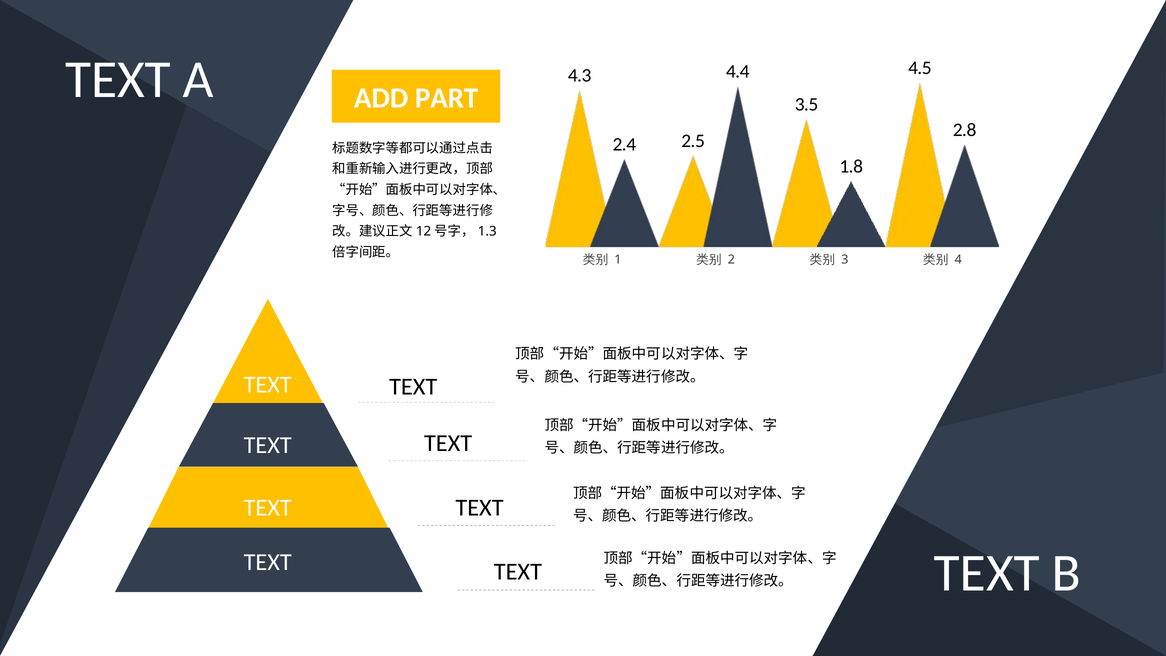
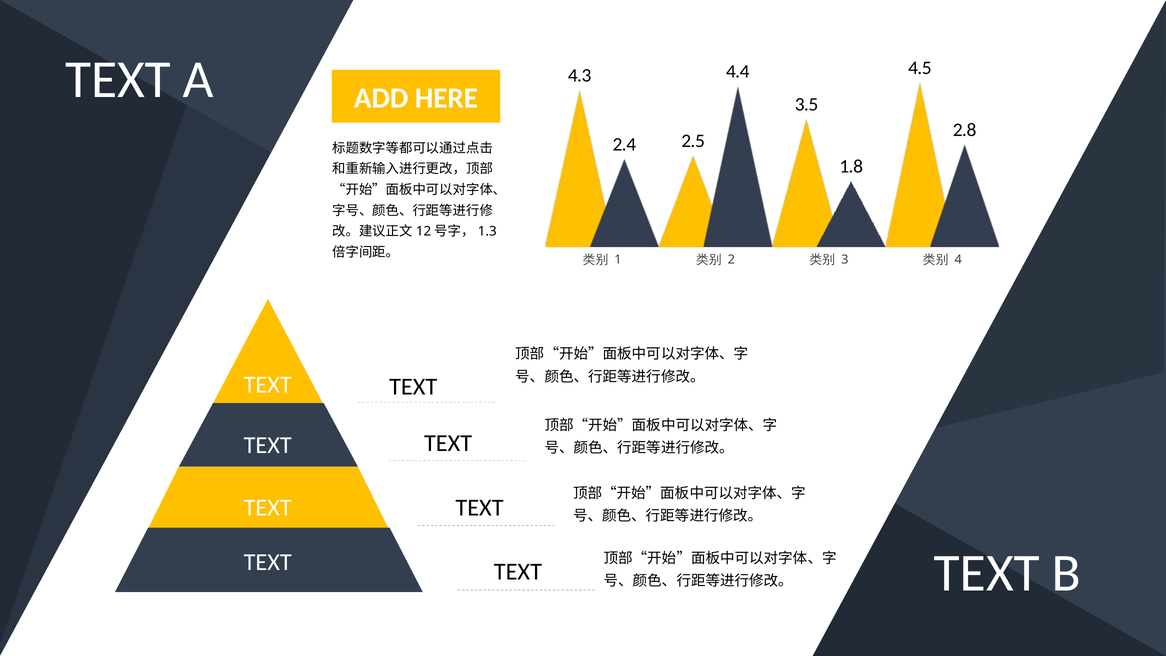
PART: PART -> HERE (446, 98)
